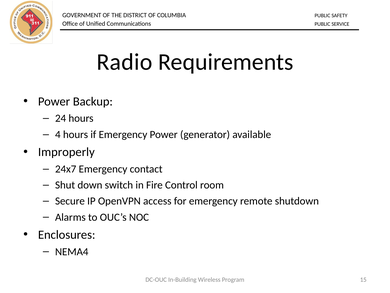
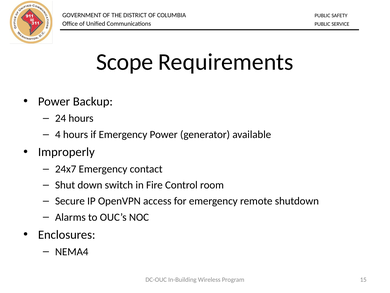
Radio: Radio -> Scope (125, 62)
